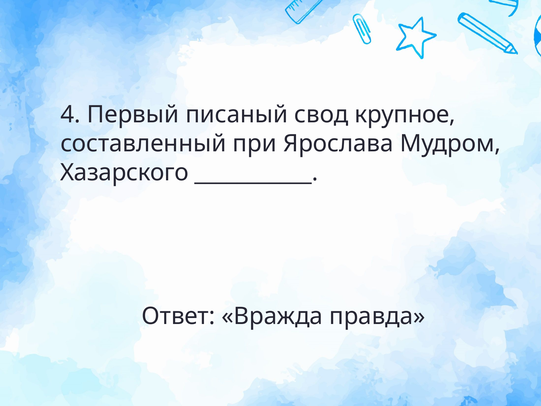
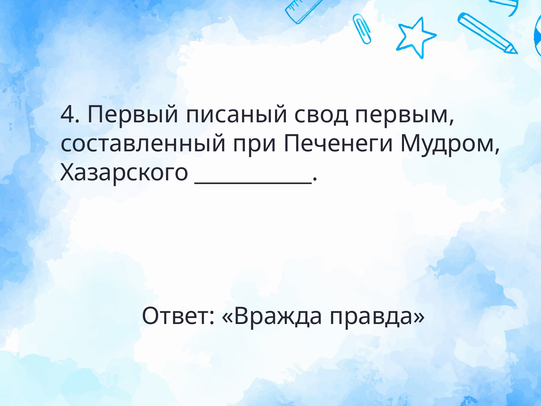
крупное: крупное -> первым (405, 115)
Ярослава: Ярослава -> Печенеги (338, 144)
